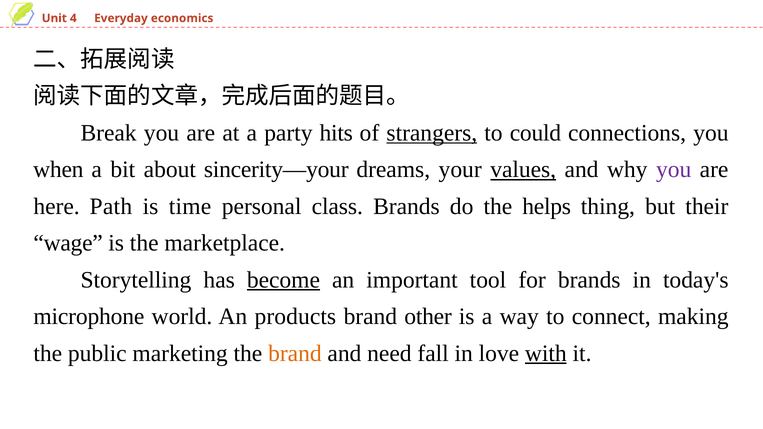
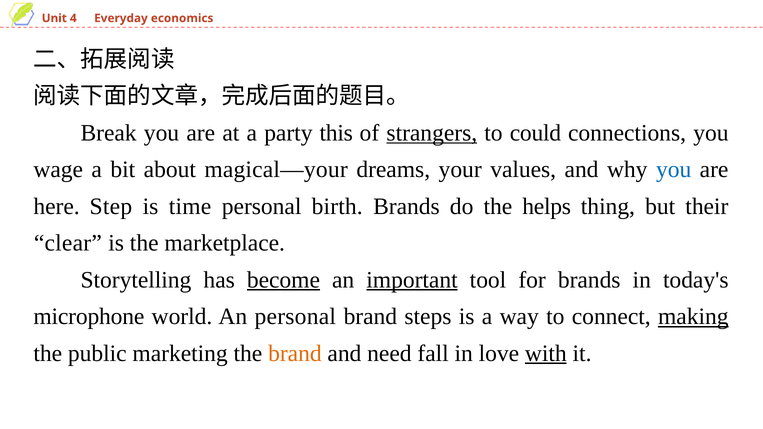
hits: hits -> this (336, 133)
when: when -> wage (58, 170)
sincerity—your: sincerity—your -> magical—your (276, 170)
values underline: present -> none (523, 170)
you colour: purple -> blue (674, 170)
Path: Path -> Step (111, 206)
class: class -> birth (337, 206)
wage: wage -> clear (68, 243)
important underline: none -> present (412, 280)
An products: products -> personal (295, 317)
other: other -> steps (428, 317)
making underline: none -> present (693, 317)
